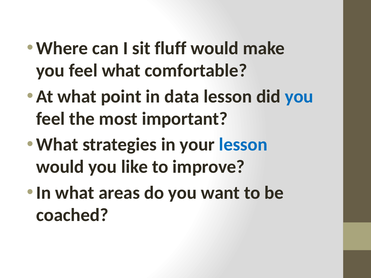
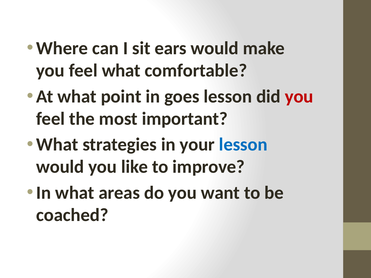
fluff: fluff -> ears (171, 48)
data: data -> goes (182, 97)
you colour: blue -> red (299, 97)
